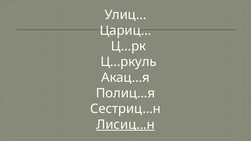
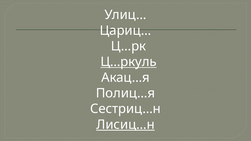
Ц…ркуль underline: none -> present (129, 62)
